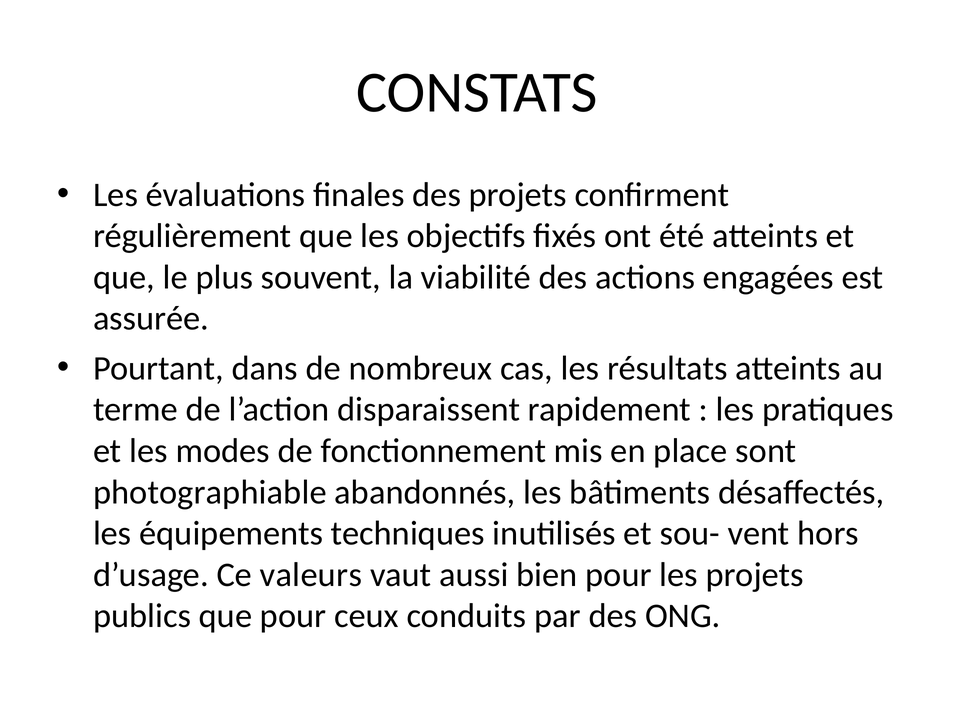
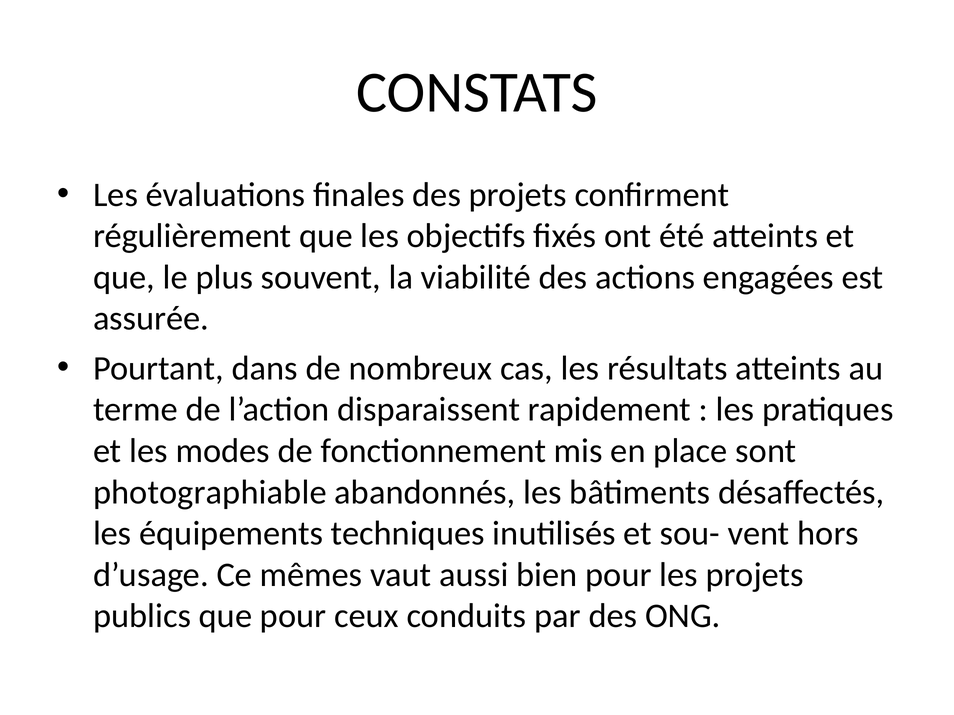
valeurs: valeurs -> mêmes (311, 575)
